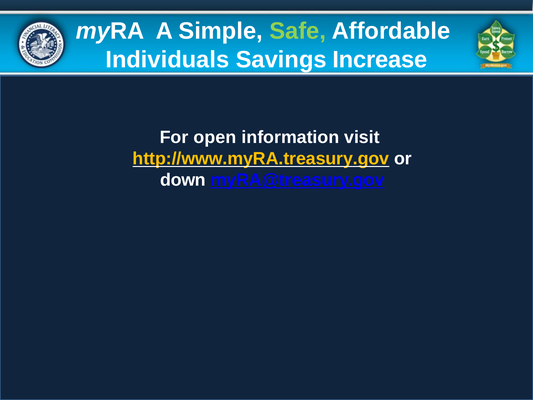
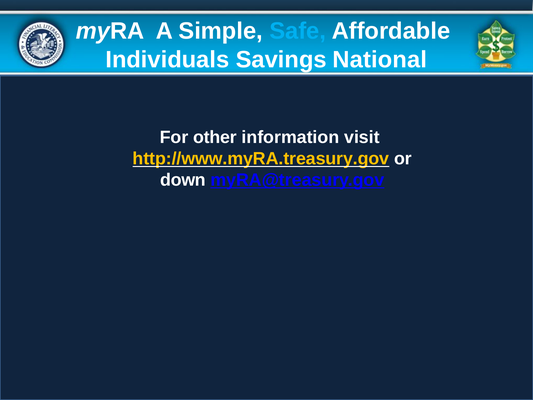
Safe colour: light green -> light blue (298, 31)
Increase: Increase -> National (380, 60)
open: open -> other (215, 137)
